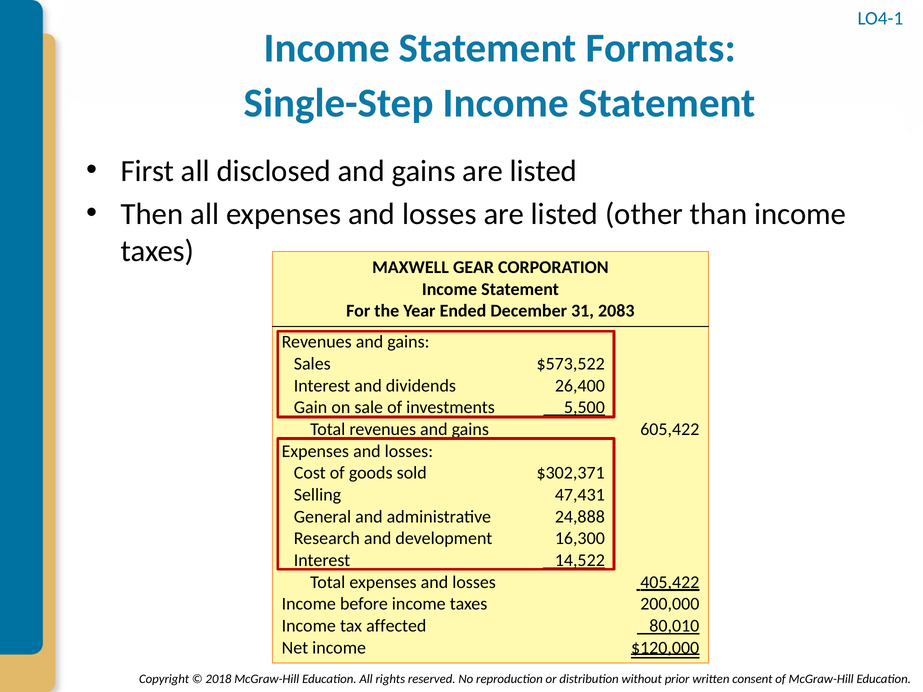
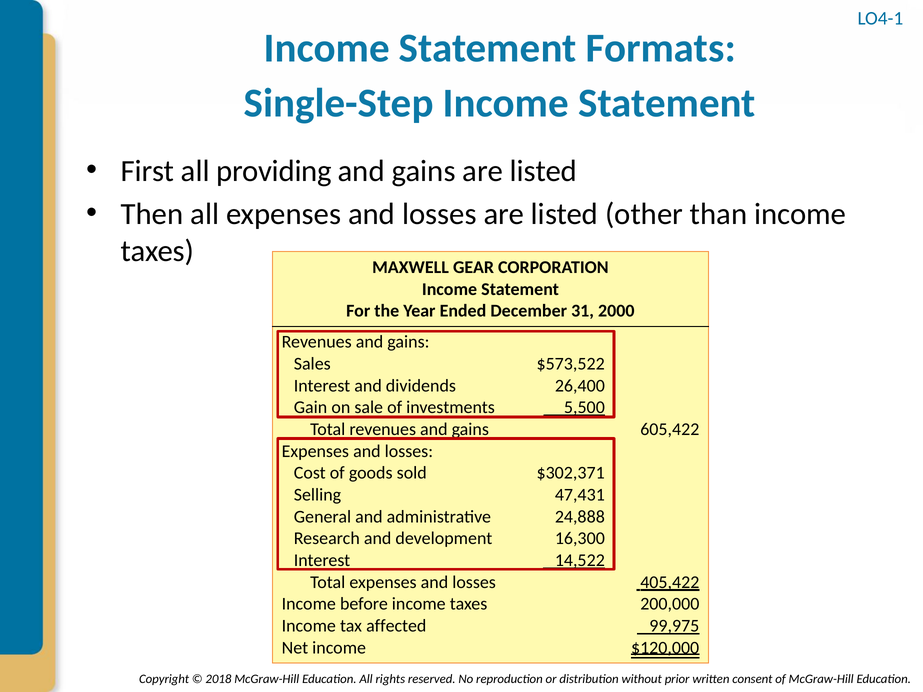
disclosed: disclosed -> providing (274, 171)
2083: 2083 -> 2000 (616, 311)
80,010: 80,010 -> 99,975 (674, 626)
